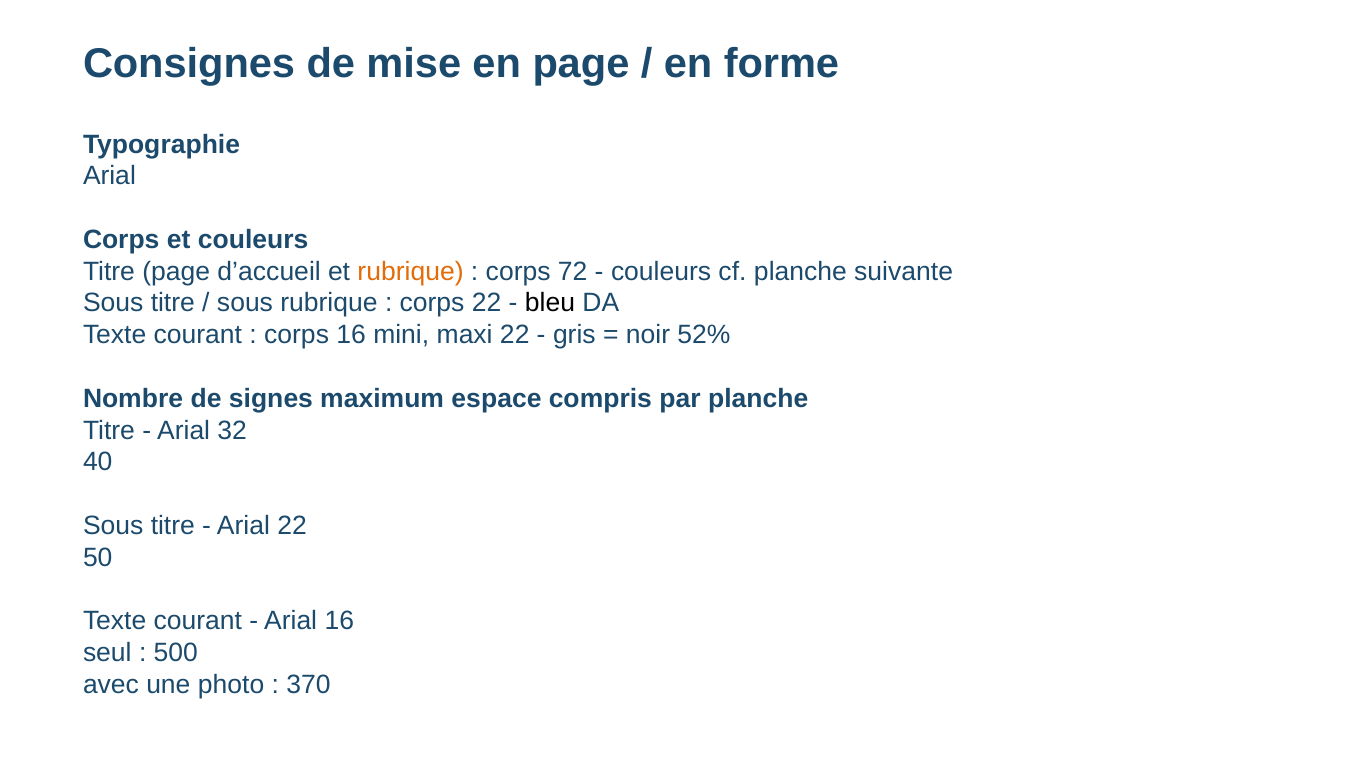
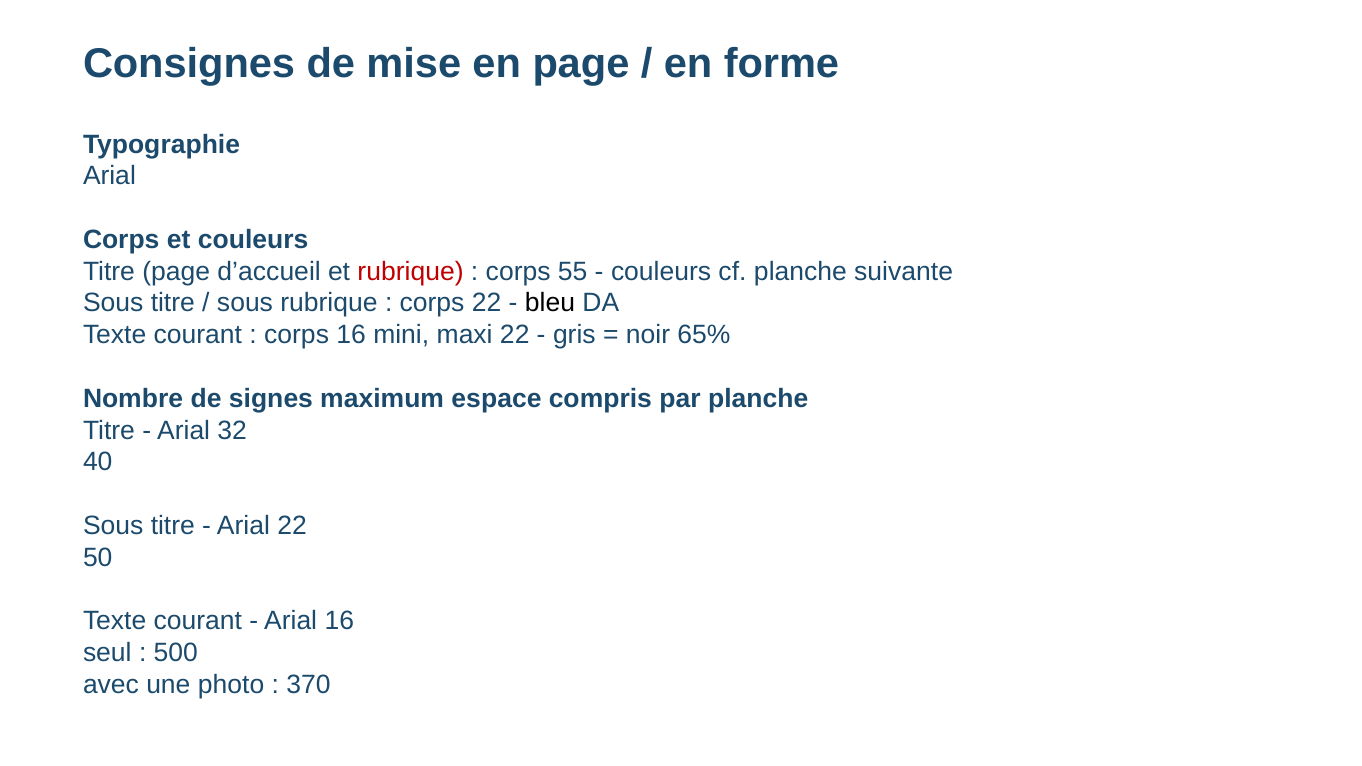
rubrique colour: orange -> red (411, 271)
72: 72 -> 55 (573, 271)
52%: 52% -> 65% (704, 335)
